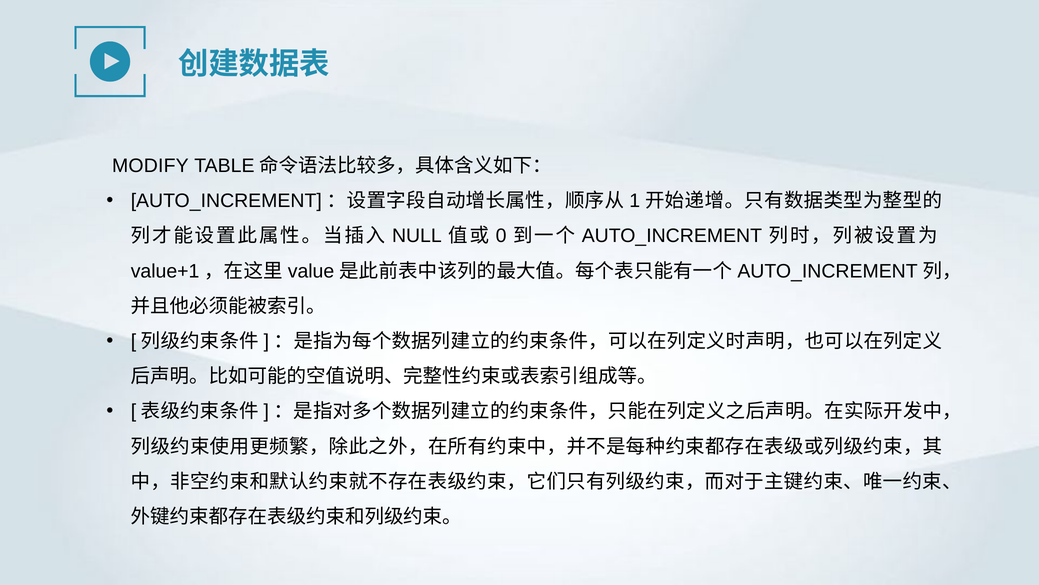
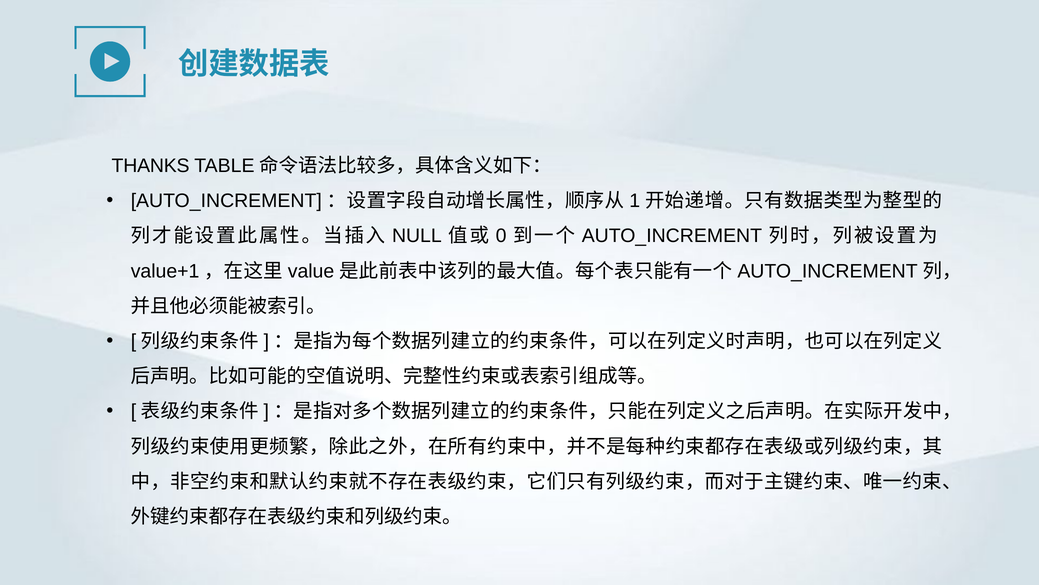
MODIFY: MODIFY -> THANKS (151, 166)
